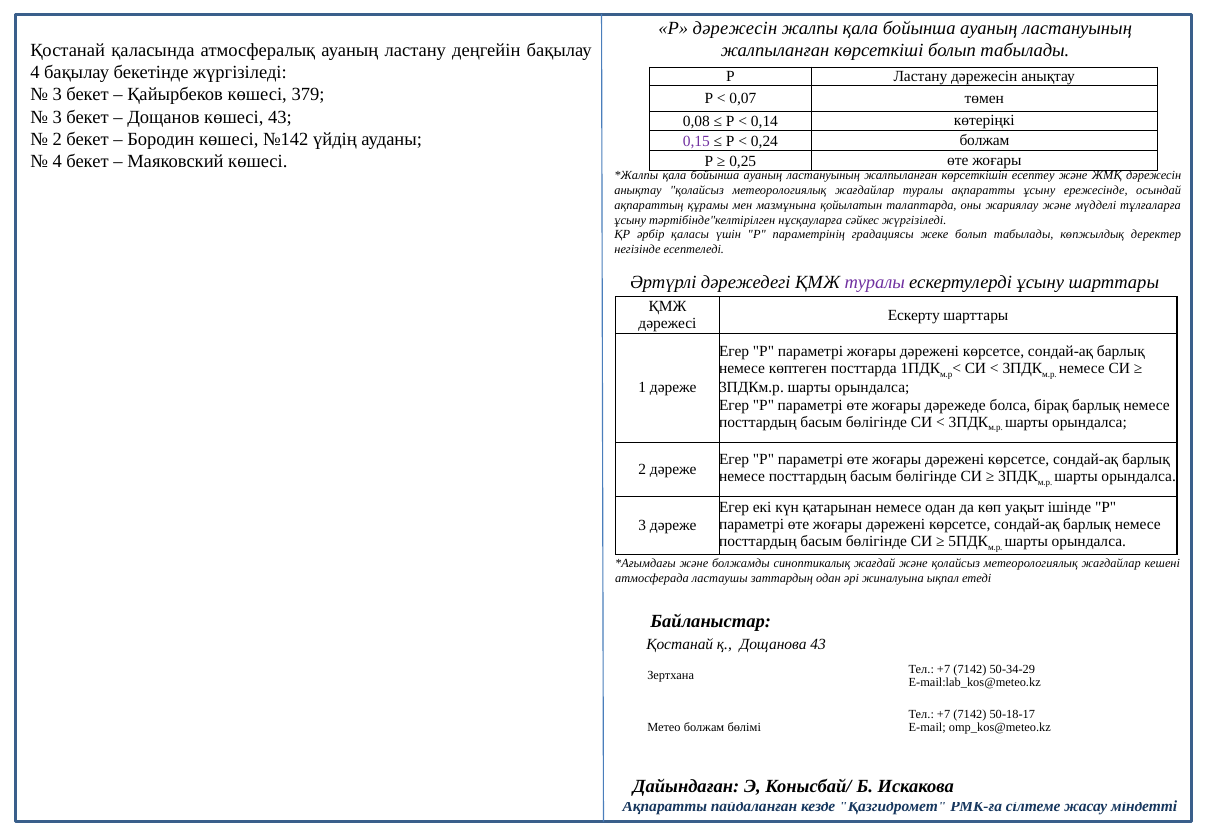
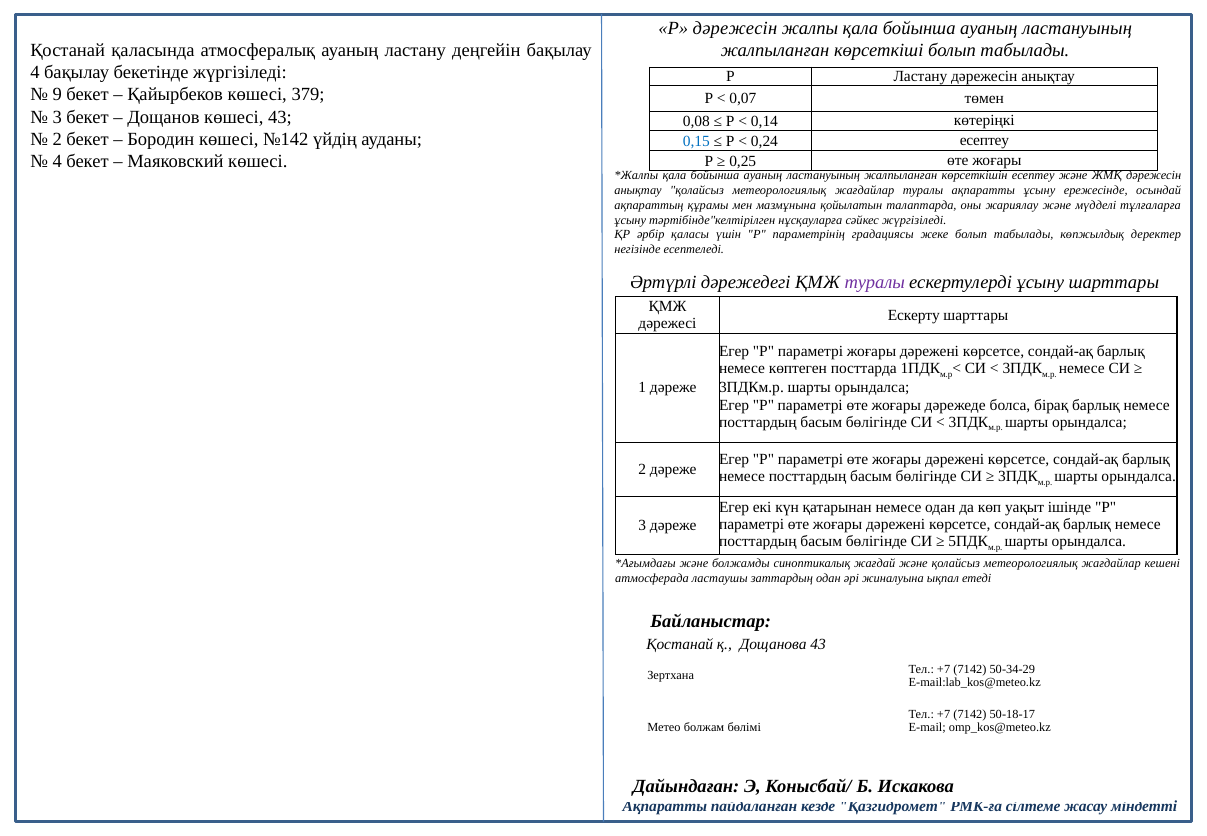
3: 3 -> 9 (57, 95)
0,15 colour: purple -> blue (696, 141)
0,24 болжам: болжам -> есептеу (984, 141)
